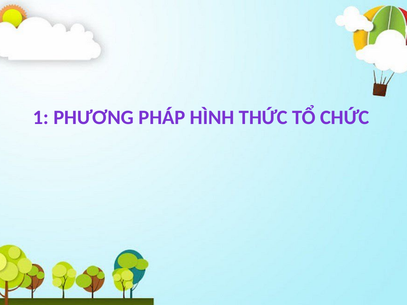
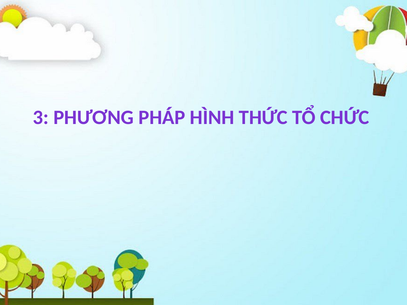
1: 1 -> 3 (41, 117)
